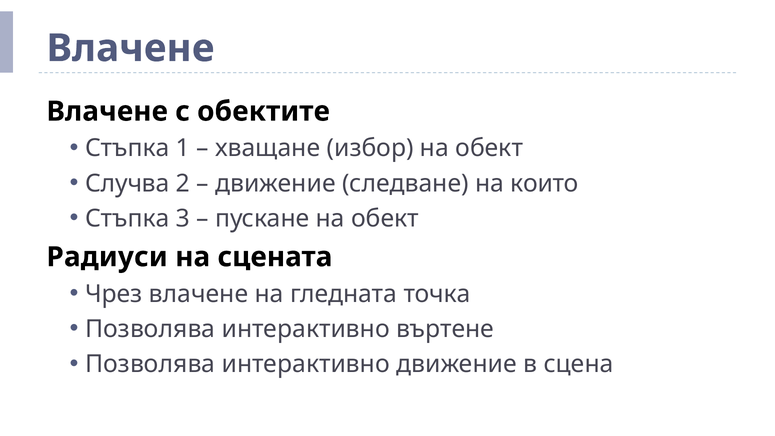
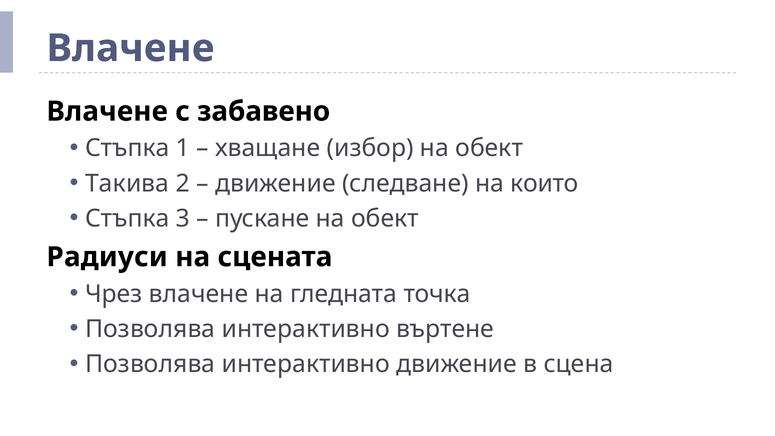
обектите: обектите -> забавено (264, 111)
Случва: Случва -> Такива (127, 183)
